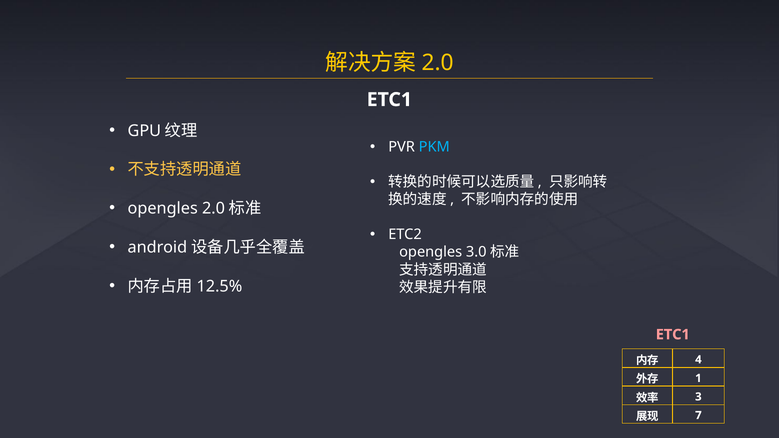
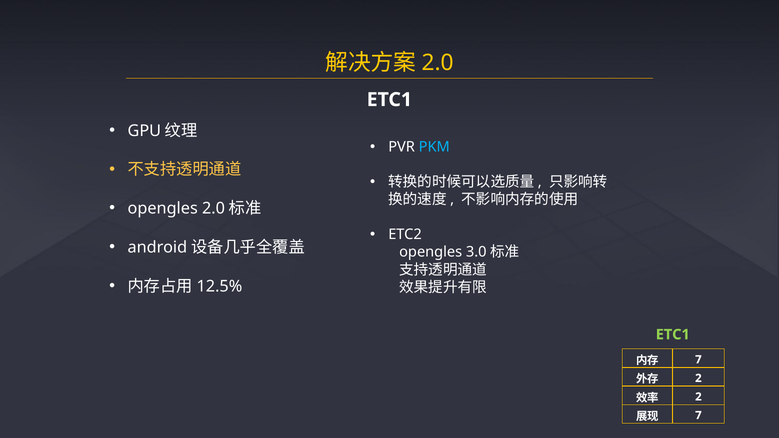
ETC1 colour: pink -> light green (673, 335)
4: 4 -> 7 (698, 360)
1: 1 -> 2 (698, 378)
3: 3 -> 2 (698, 397)
